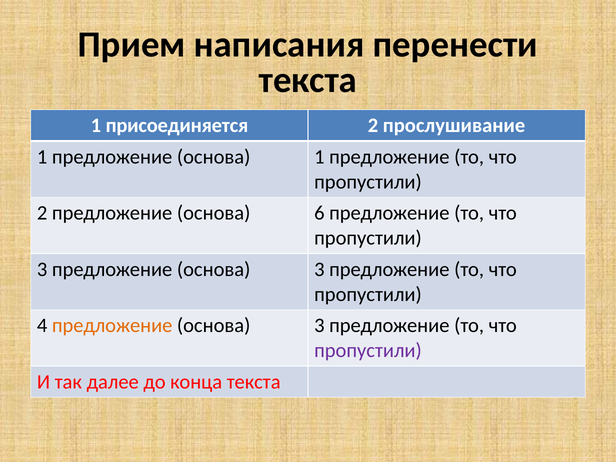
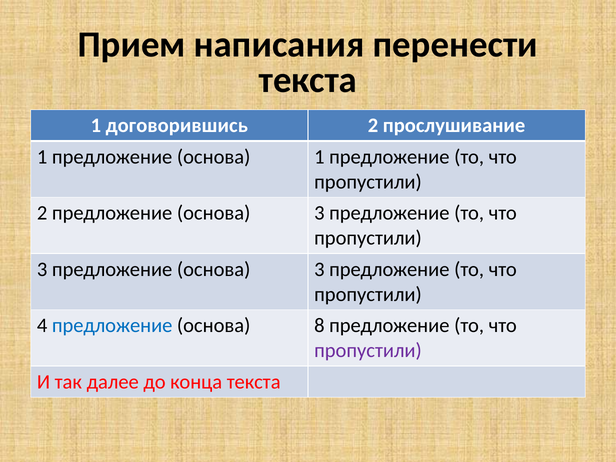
присоединяется: присоединяется -> договорившись (177, 126)
2 предложение основа 6: 6 -> 3 (319, 213)
предложение colour: orange -> blue (112, 326)
3: 3 -> 8 (319, 326)
